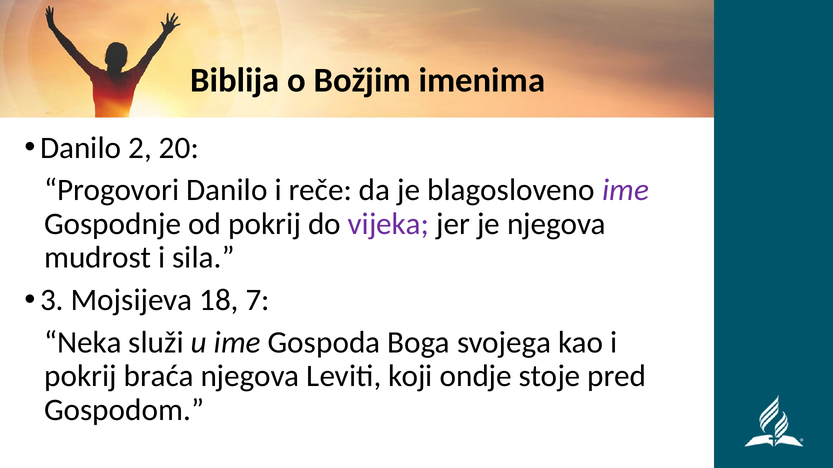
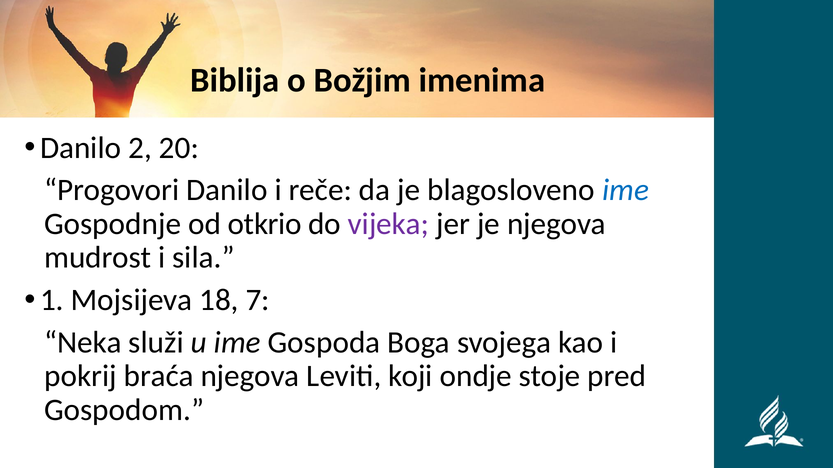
ime colour: purple -> blue (626, 190)
od pokrij: pokrij -> otkrio (265, 224)
3: 3 -> 1 (52, 300)
